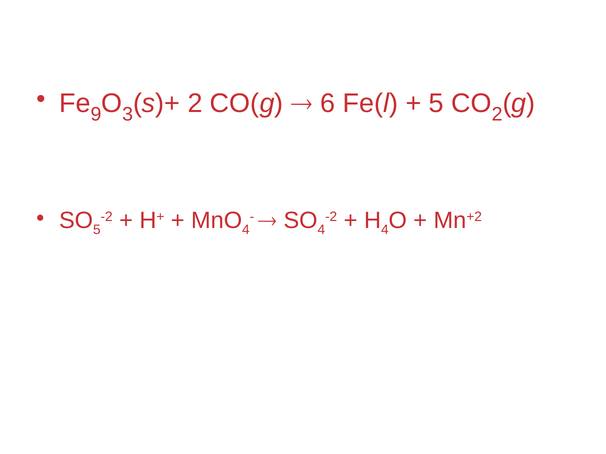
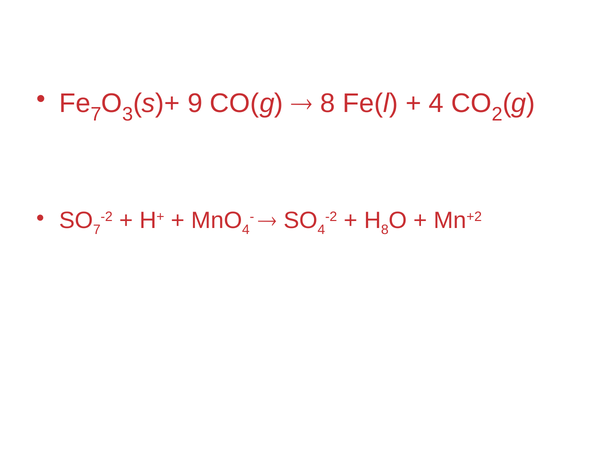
9: 9 -> 7 (96, 114)
2: 2 -> 9 (195, 104)
6: 6 -> 8 (328, 104)
5: 5 -> 4 (436, 104)
5: 5 -> 7 (97, 230)
4: 4 -> 8 (385, 230)
